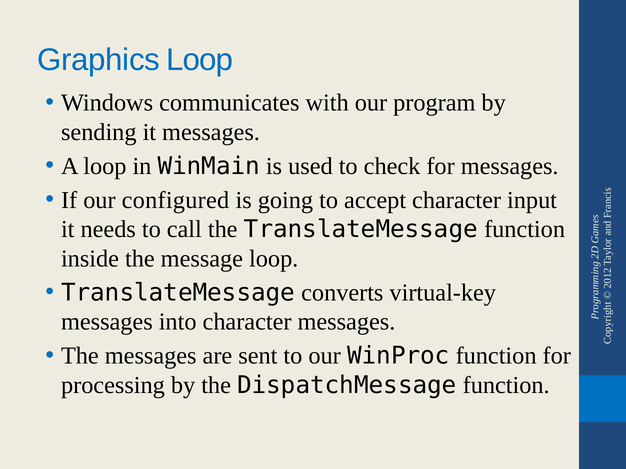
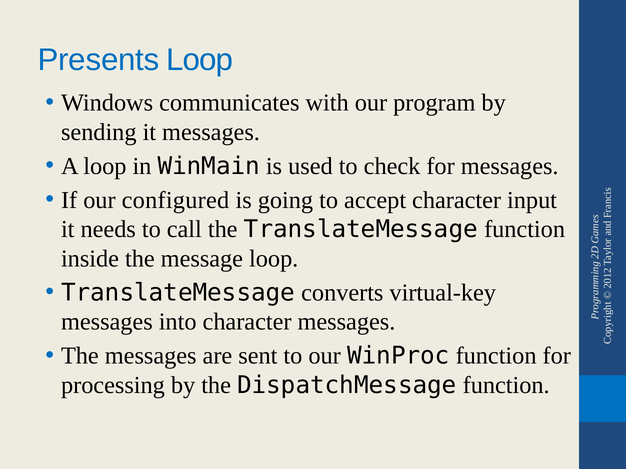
Graphics: Graphics -> Presents (99, 60)
